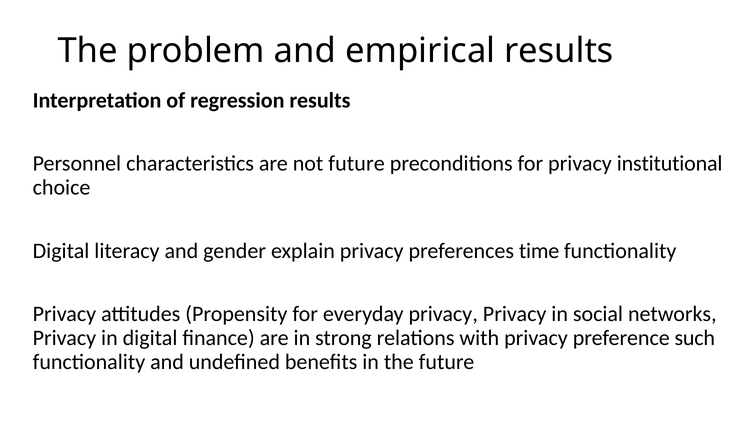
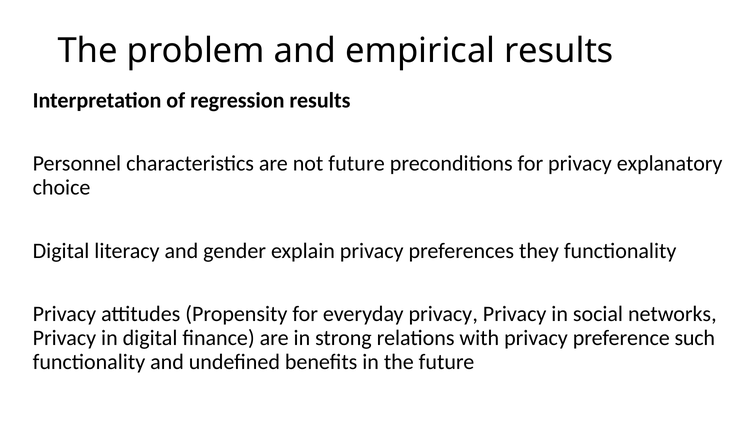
institutional: institutional -> explanatory (670, 164)
time: time -> they (539, 251)
